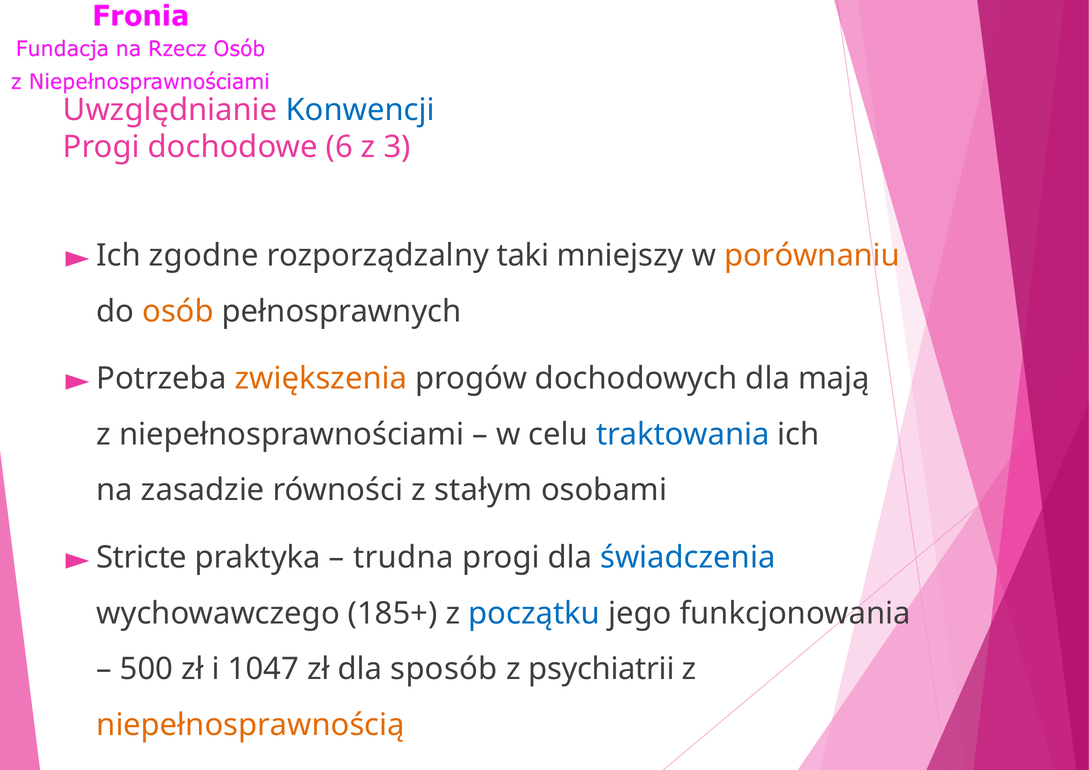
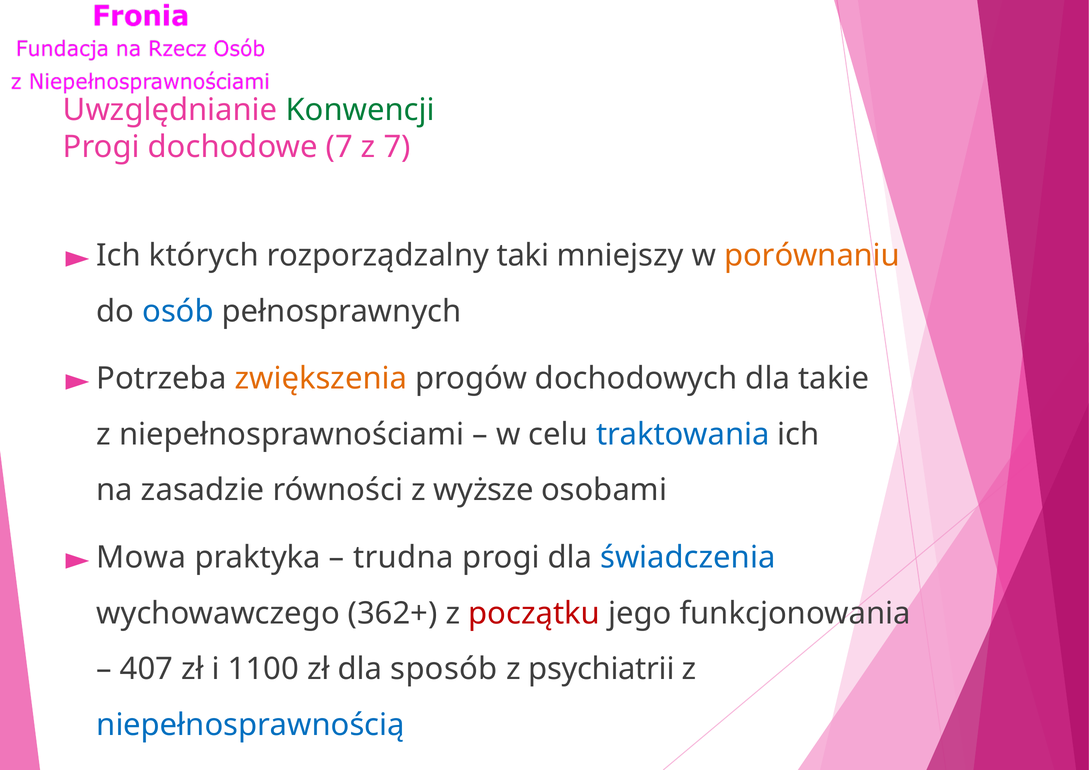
Konwencji colour: blue -> green (360, 110)
dochodowe 6: 6 -> 7 (339, 147)
z 3: 3 -> 7 (397, 147)
zgodne: zgodne -> których (204, 255)
osób colour: orange -> blue (178, 311)
mają: mają -> takie (834, 378)
stałym: stałym -> wyższe (484, 490)
Stricte: Stricte -> Mowa (141, 557)
185+: 185+ -> 362+ (393, 613)
początku colour: blue -> red (534, 613)
500: 500 -> 407 (147, 669)
1047: 1047 -> 1100 (263, 669)
niepełnosprawnością colour: orange -> blue (251, 725)
